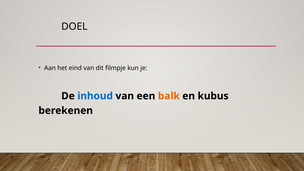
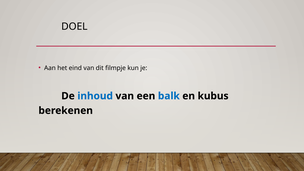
balk colour: orange -> blue (169, 96)
